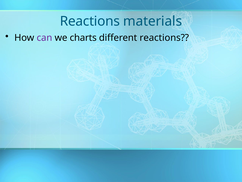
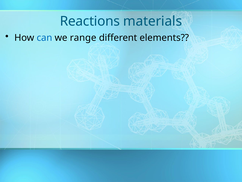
can colour: purple -> blue (44, 38)
charts: charts -> range (83, 38)
different reactions: reactions -> elements (164, 38)
